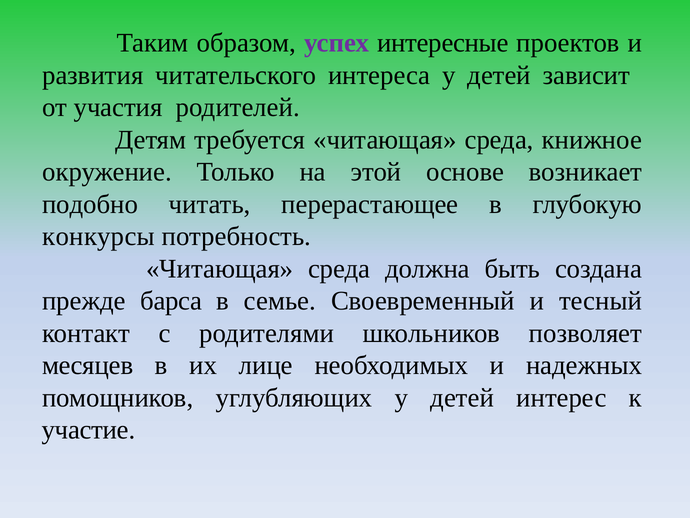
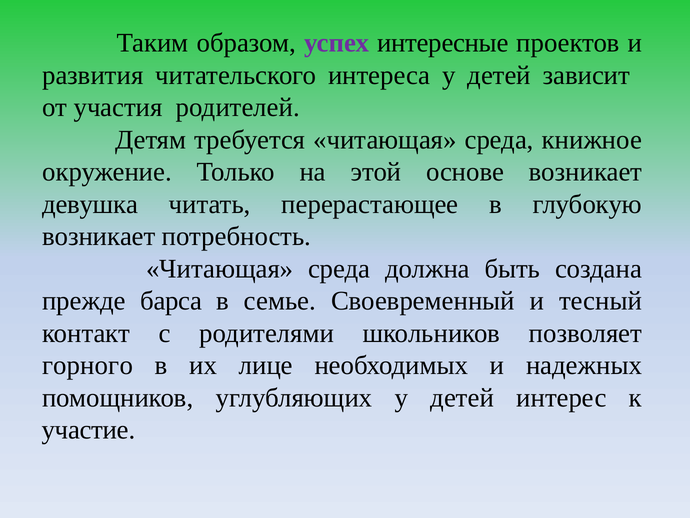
подобно: подобно -> девушка (90, 204)
конкурсы: конкурсы -> возникает (99, 236)
месяцев: месяцев -> горного (88, 365)
